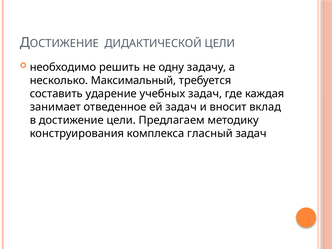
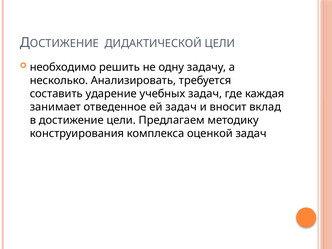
Максимальный: Максимальный -> Анализировать (134, 80)
гласный: гласный -> оценкой (210, 134)
